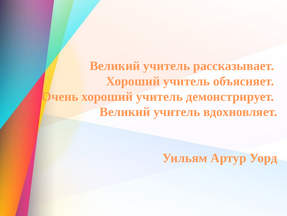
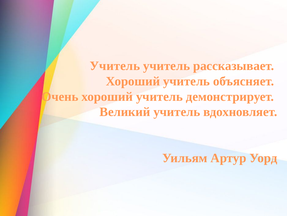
Великий: Великий -> Учитель (115, 66)
